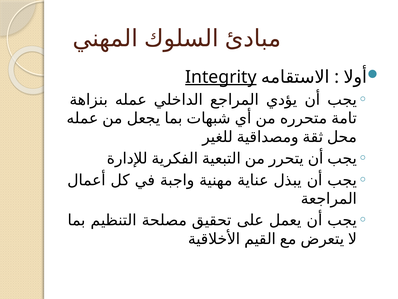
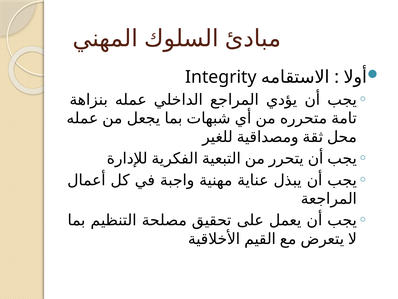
Integrity underline: present -> none (221, 77)
